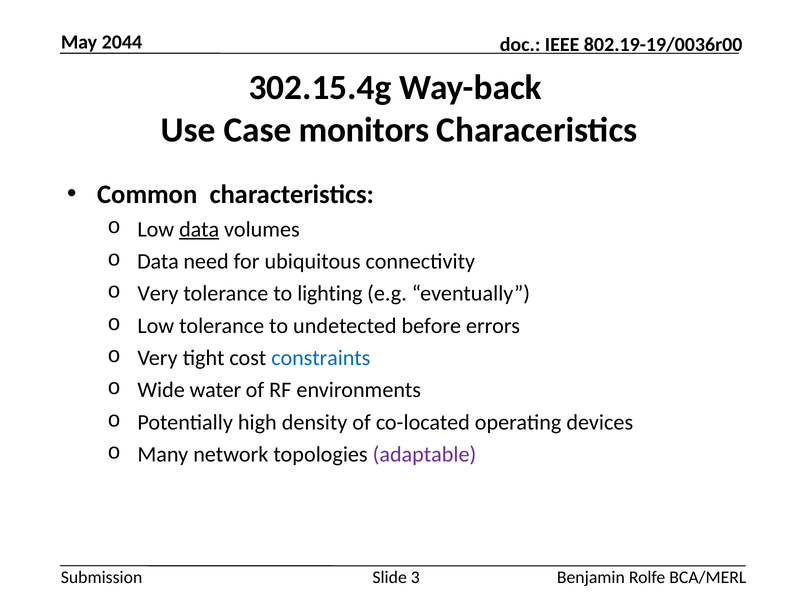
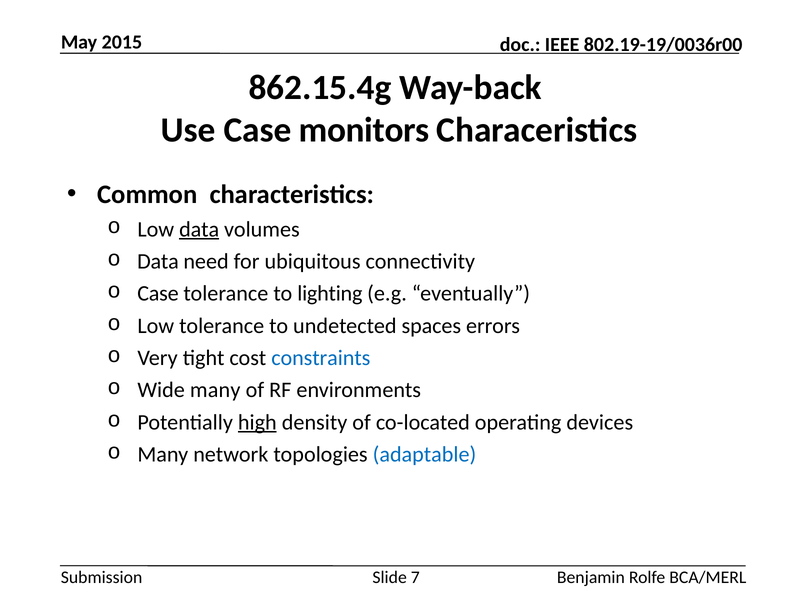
2044: 2044 -> 2015 (122, 42)
302.15.4g: 302.15.4g -> 862.15.4g (320, 88)
Very: Very -> Case (158, 294)
before: before -> spaces (431, 326)
Wide water: water -> many (215, 390)
high underline: none -> present (257, 423)
adaptable colour: purple -> blue (424, 455)
3: 3 -> 7 (415, 578)
